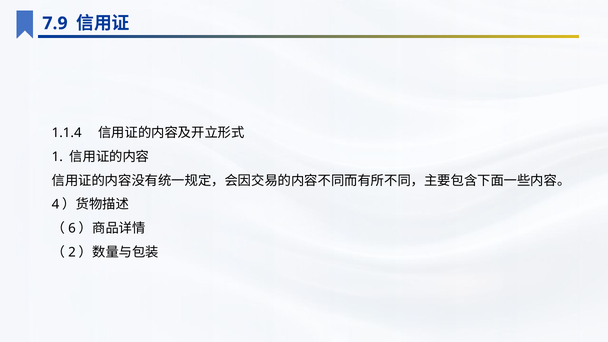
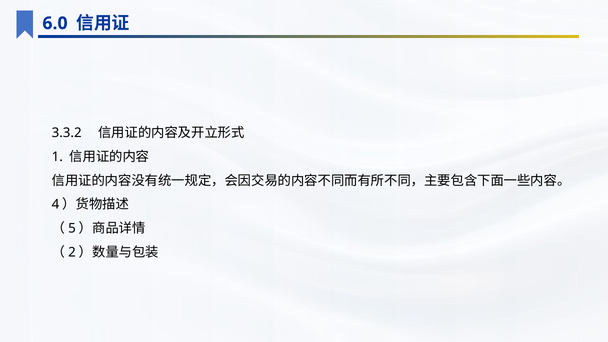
7.9: 7.9 -> 6.0 (55, 23)
1.1.4: 1.1.4 -> 3.3.2 (67, 133)
6: 6 -> 5 (72, 228)
